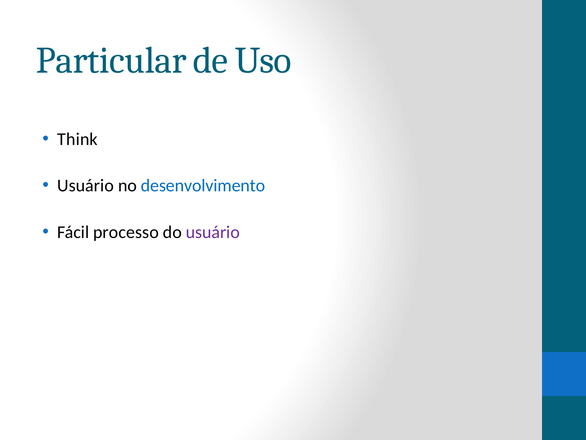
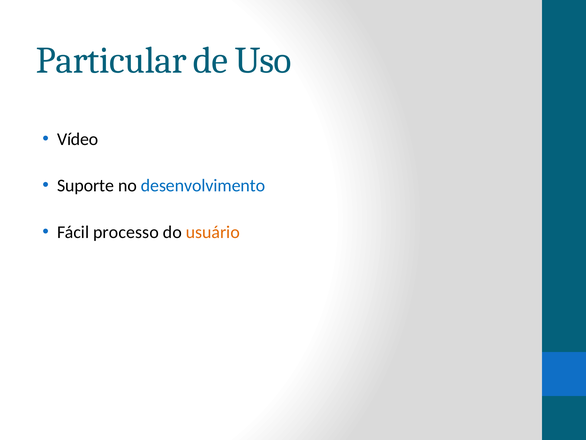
Think: Think -> Vídeo (78, 139)
Usuário: Usuário -> Suporte (86, 185)
usuário colour: purple -> orange (213, 232)
